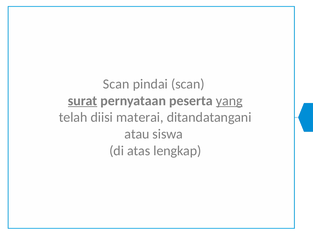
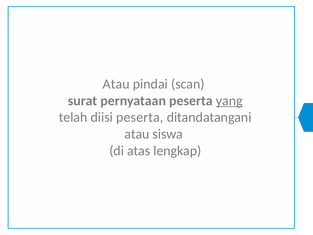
Scan: Scan -> Atau (116, 84)
surat underline: present -> none (83, 101)
diisi materai: materai -> peserta (140, 117)
